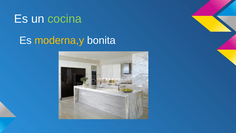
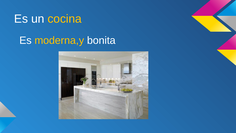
cocina colour: light green -> yellow (65, 19)
